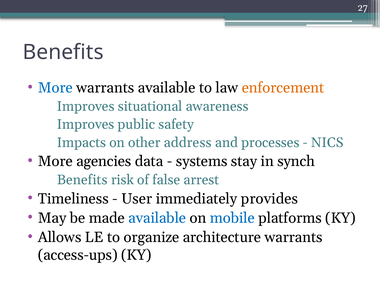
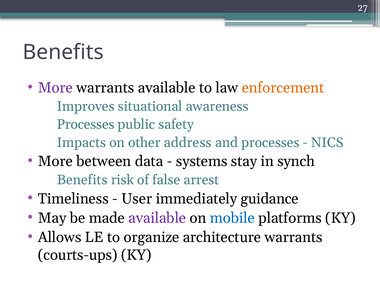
More colour: blue -> purple (55, 88)
Improves: Improves -> Processes (86, 124)
agencies: agencies -> between (104, 161)
provides: provides -> guidance (270, 199)
available colour: blue -> purple (157, 218)
access-ups: access-ups -> courts-ups (78, 255)
